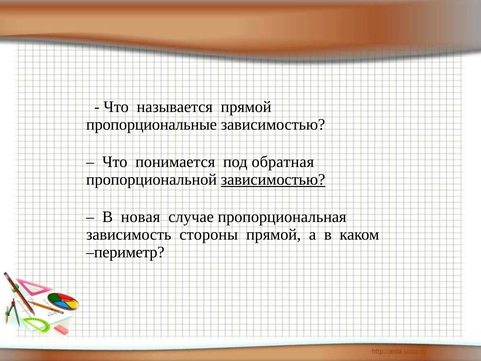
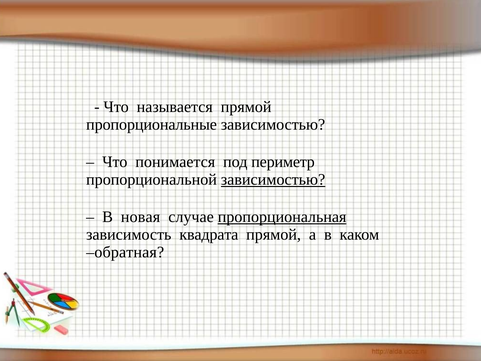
обратная: обратная -> периметр (283, 162)
пропорциональная underline: none -> present (282, 217)
стороны: стороны -> квадрата (209, 234)
периметр: периметр -> обратная (125, 252)
